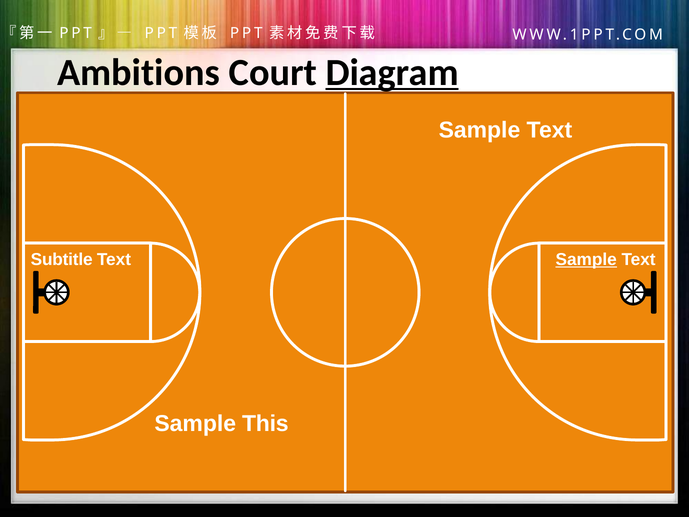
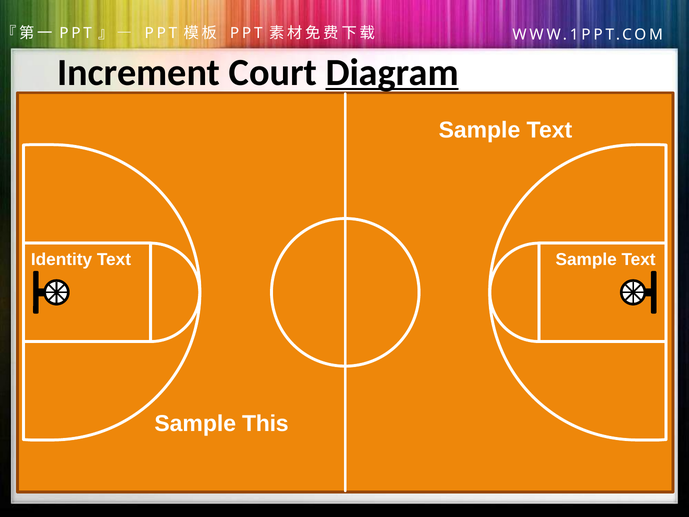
Ambitions: Ambitions -> Increment (139, 73)
Subtitle: Subtitle -> Identity (62, 259)
Sample underline: present -> none (586, 259)
